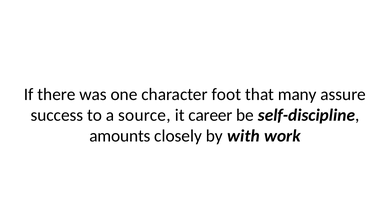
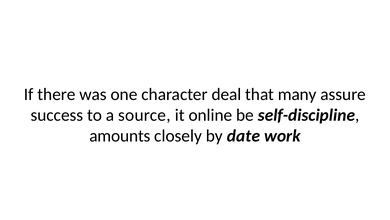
foot: foot -> deal (226, 94)
career: career -> online (210, 115)
with: with -> date (243, 136)
